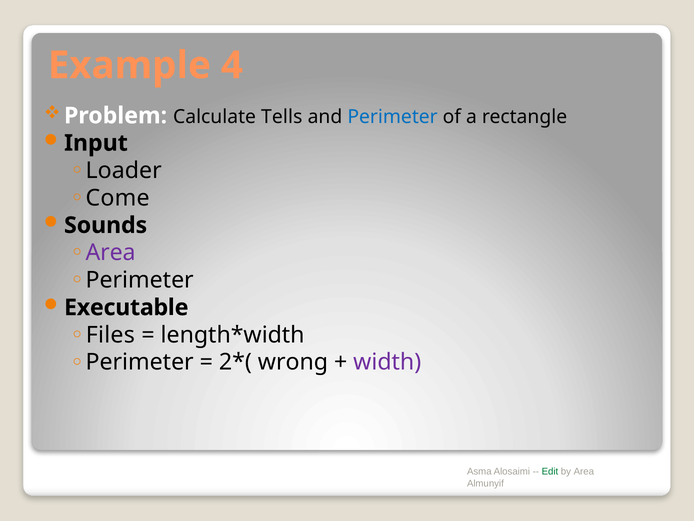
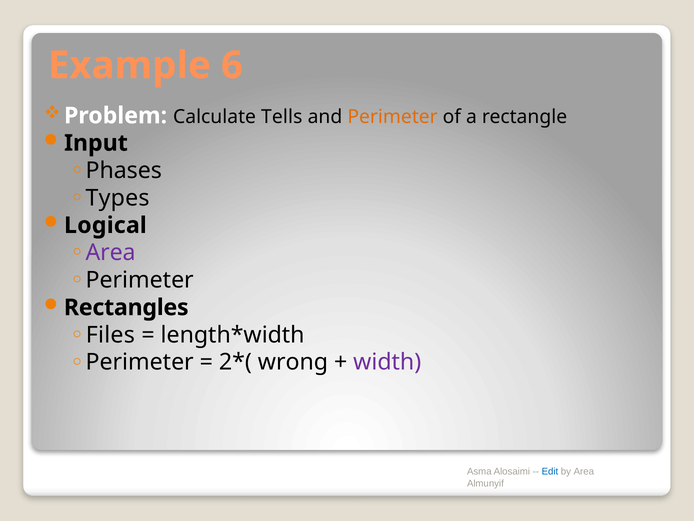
4: 4 -> 6 (232, 65)
Perimeter colour: blue -> orange (393, 117)
Loader: Loader -> Phases (124, 170)
Come: Come -> Types (118, 198)
Sounds: Sounds -> Logical (105, 225)
Executable: Executable -> Rectangles (126, 307)
Edit colour: green -> blue (550, 471)
